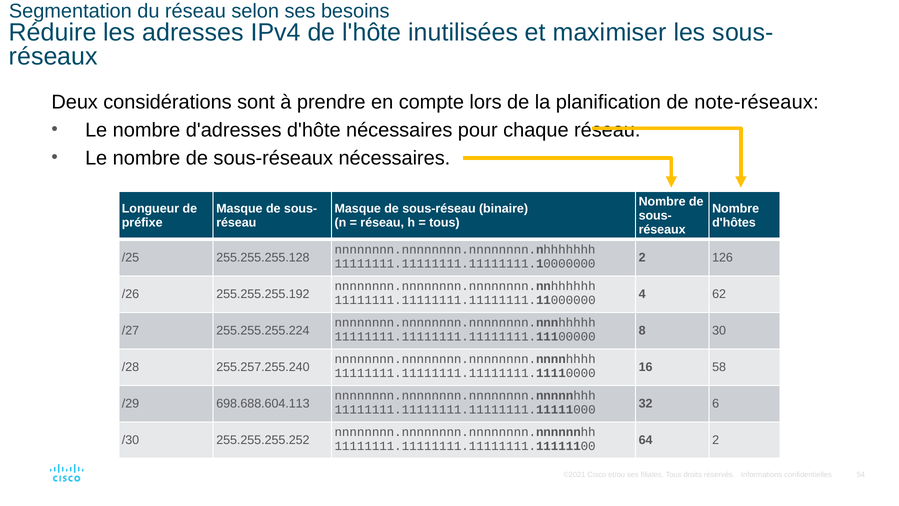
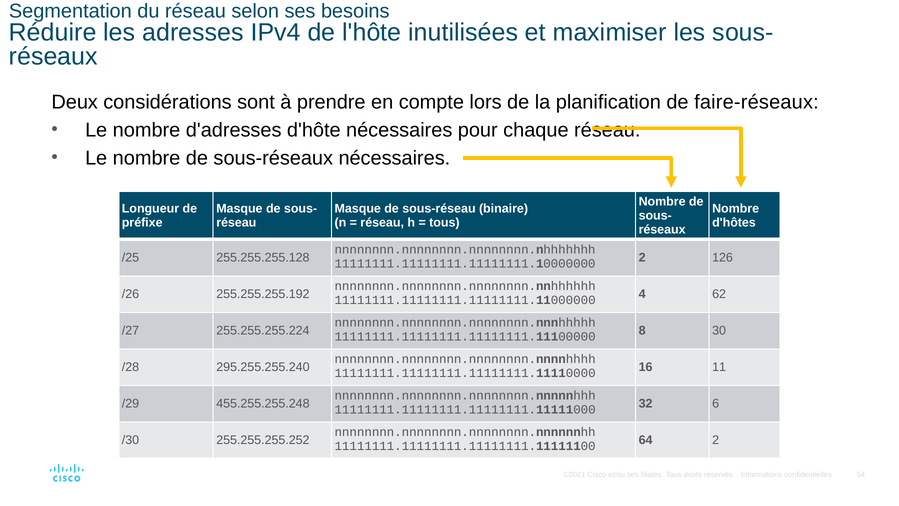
note-réseaux: note-réseaux -> faire-réseaux (756, 102)
255.257.255.240: 255.257.255.240 -> 295.255.255.240 (263, 367)
58: 58 -> 11 (719, 367)
698.688.604.113: 698.688.604.113 -> 455.255.255.248 (263, 403)
